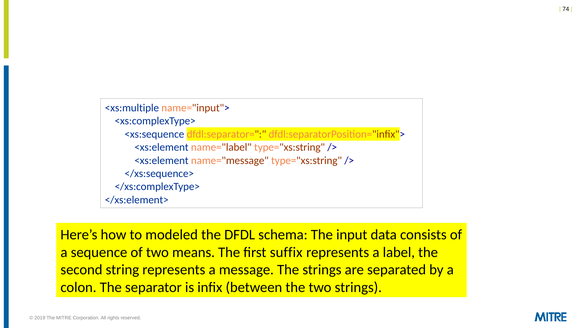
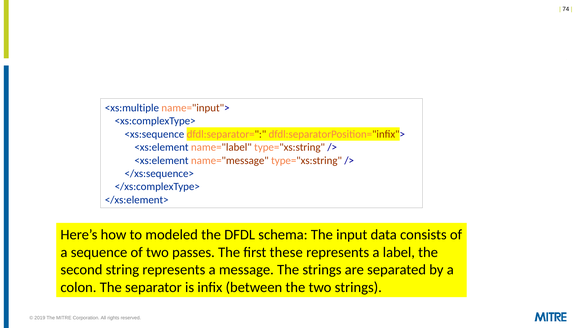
means: means -> passes (193, 252)
suffix: suffix -> these (286, 252)
